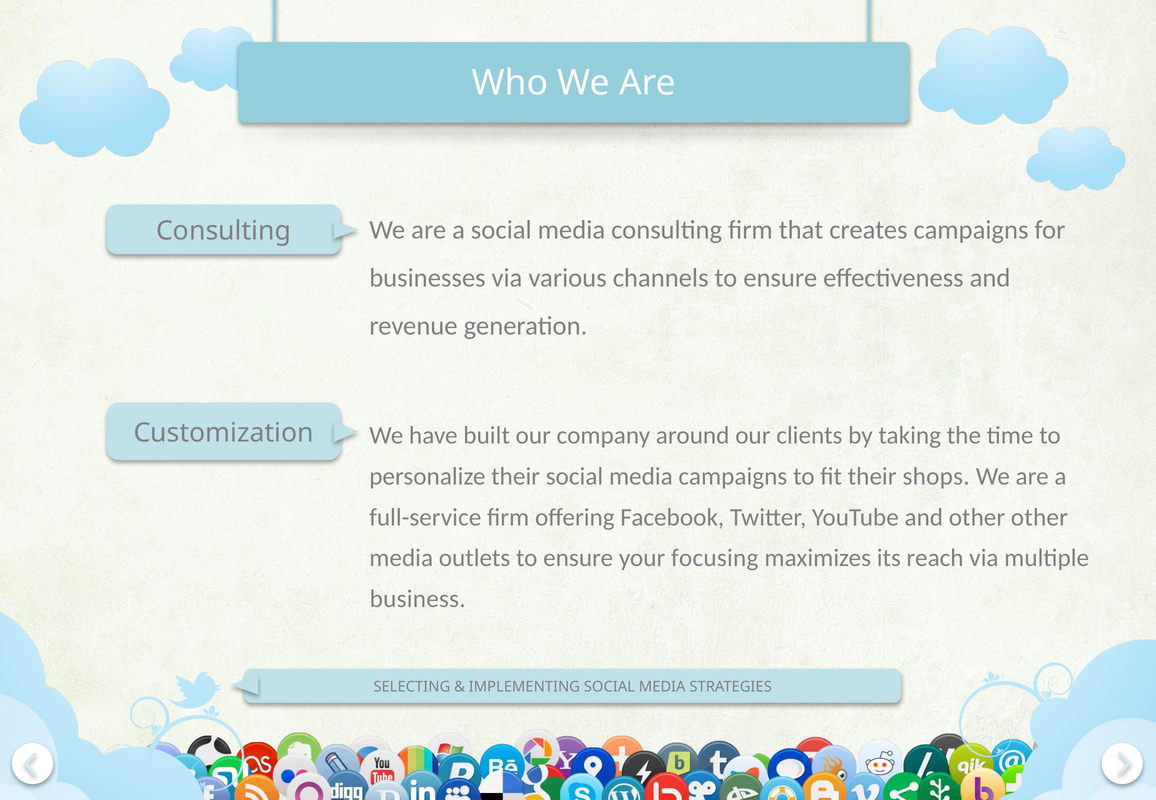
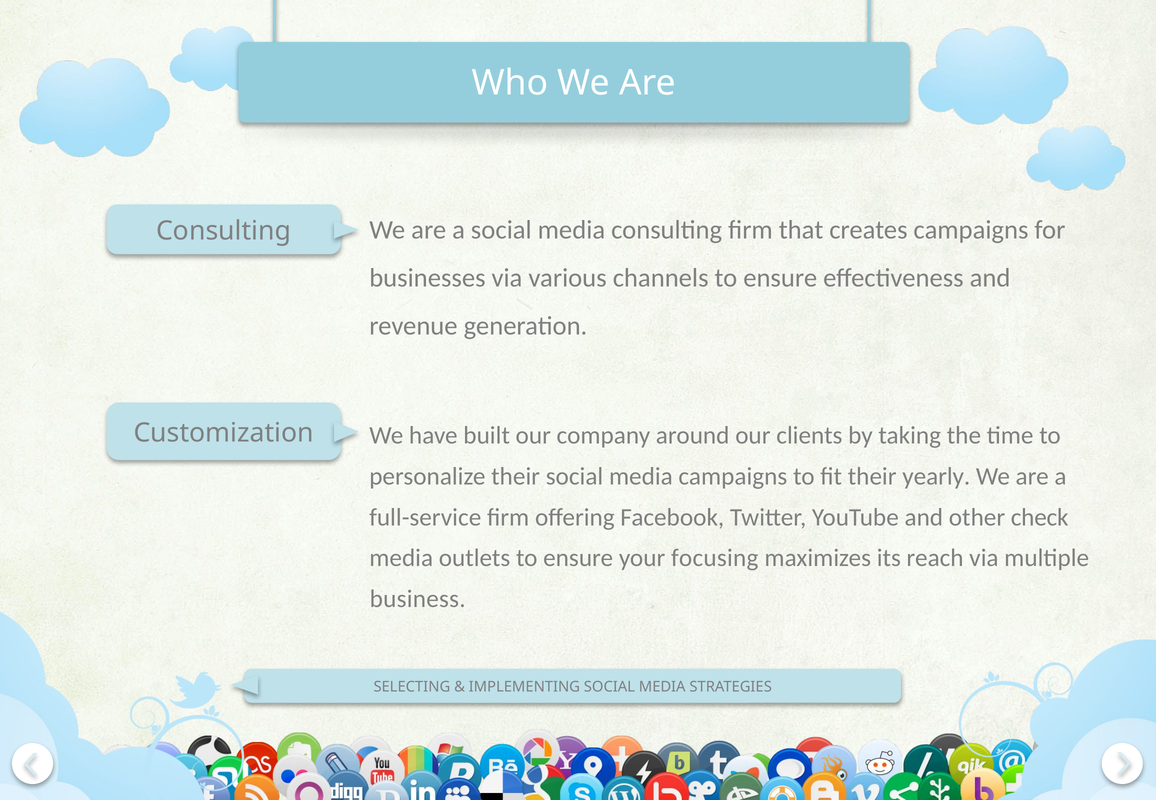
shops: shops -> yearly (936, 477)
other other: other -> check (1040, 517)
